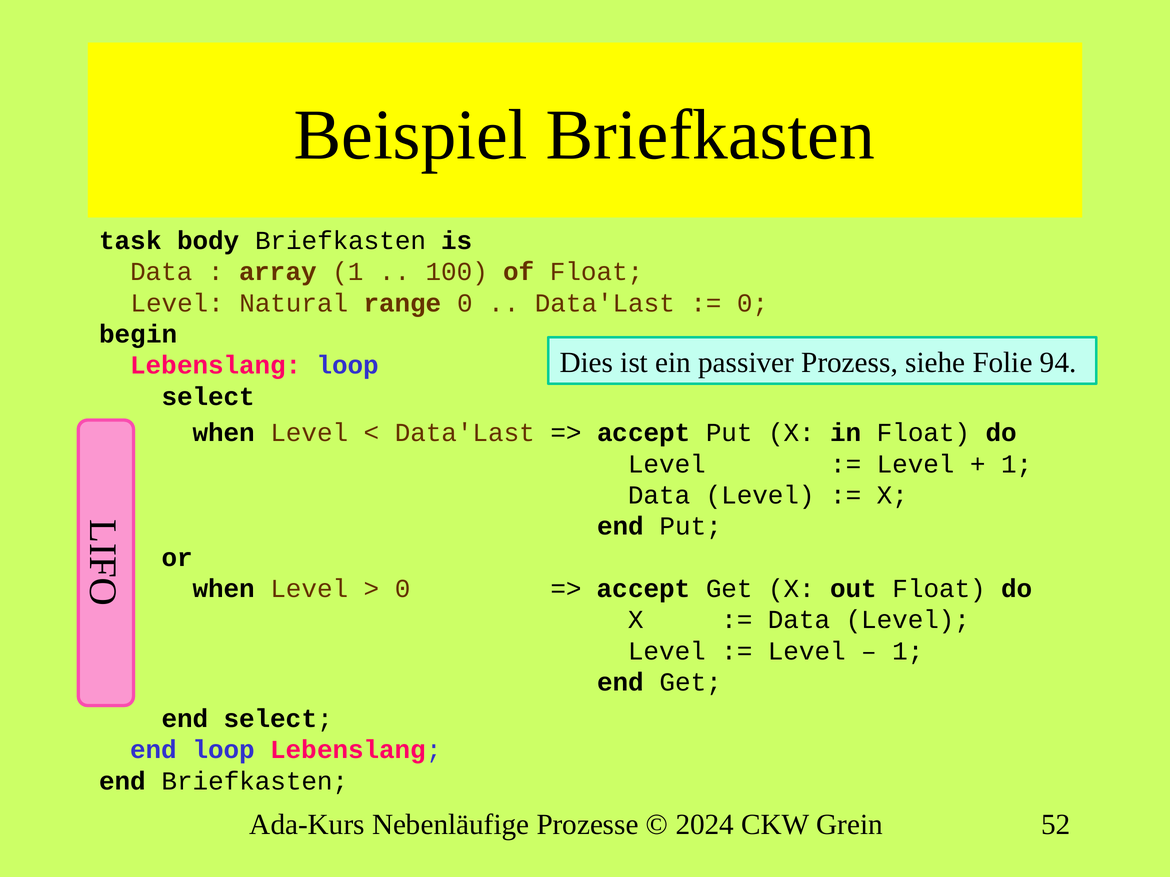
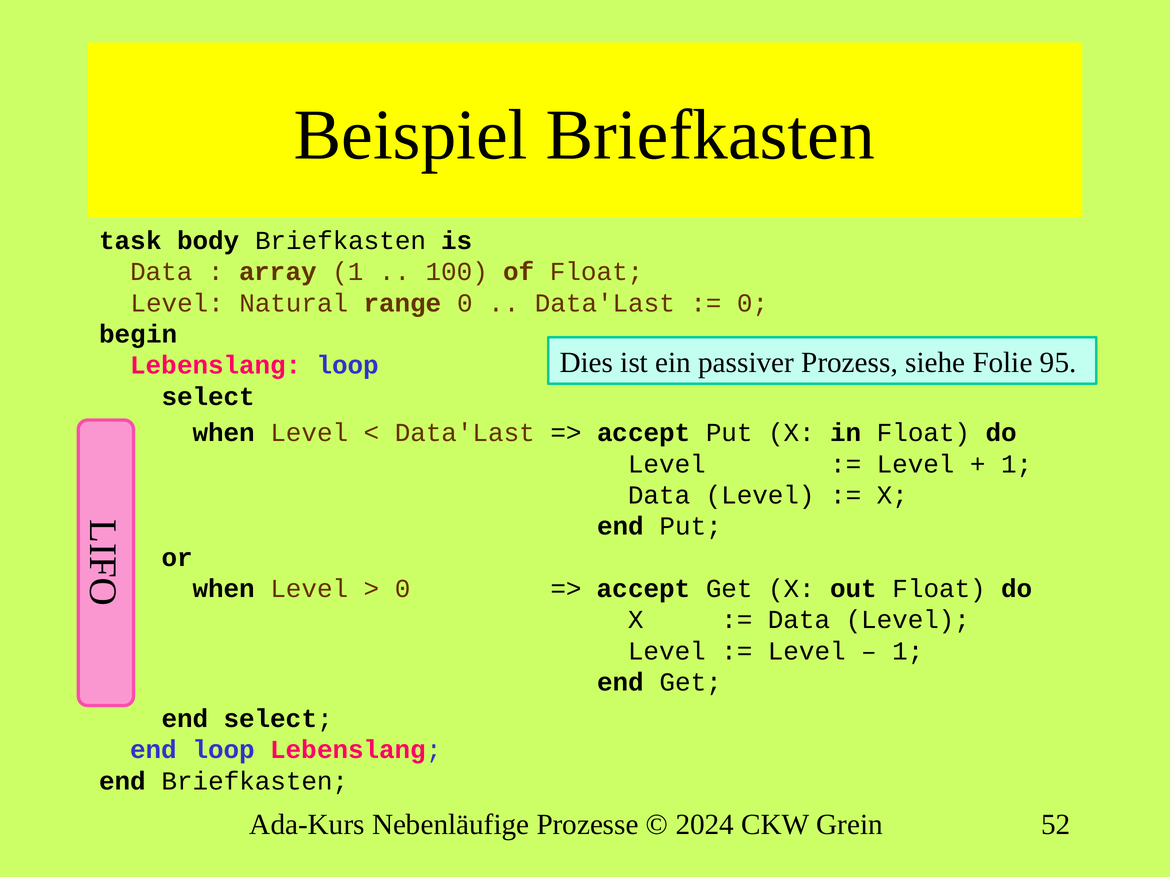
94: 94 -> 95 (1058, 363)
